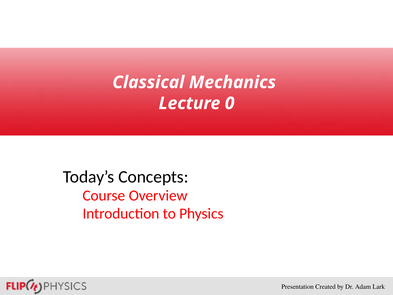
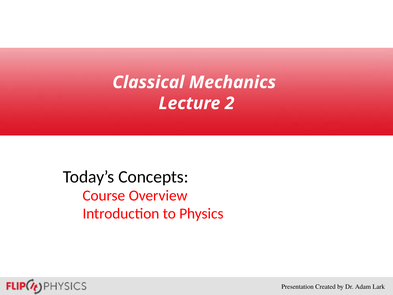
0: 0 -> 2 (230, 103)
